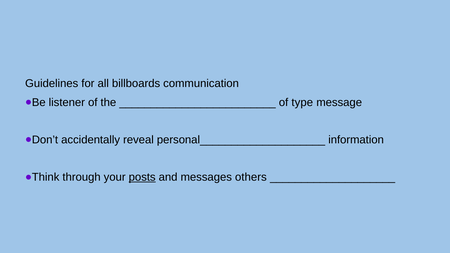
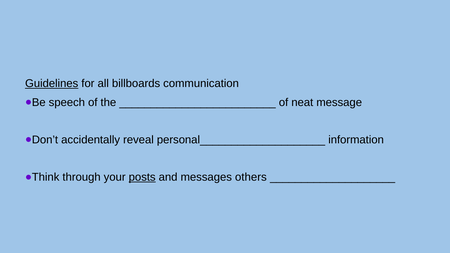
Guidelines underline: none -> present (52, 84)
listener: listener -> speech (67, 102)
type: type -> neat (302, 102)
